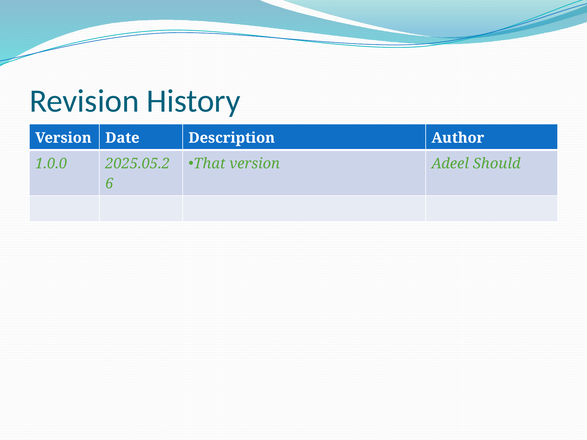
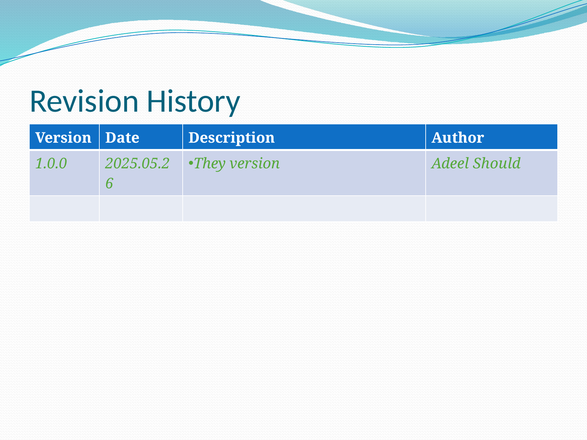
That: That -> They (210, 164)
